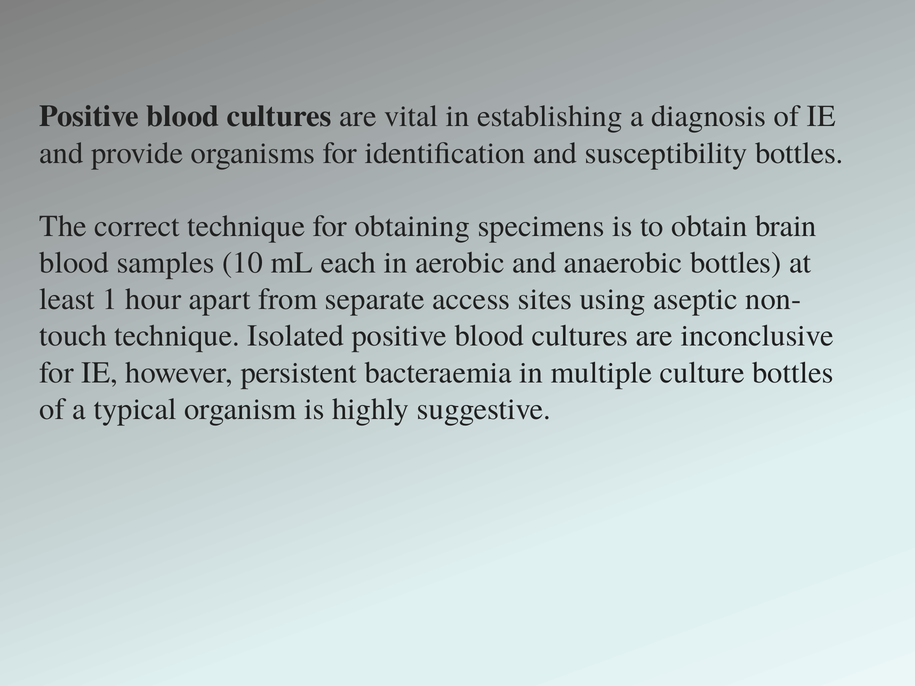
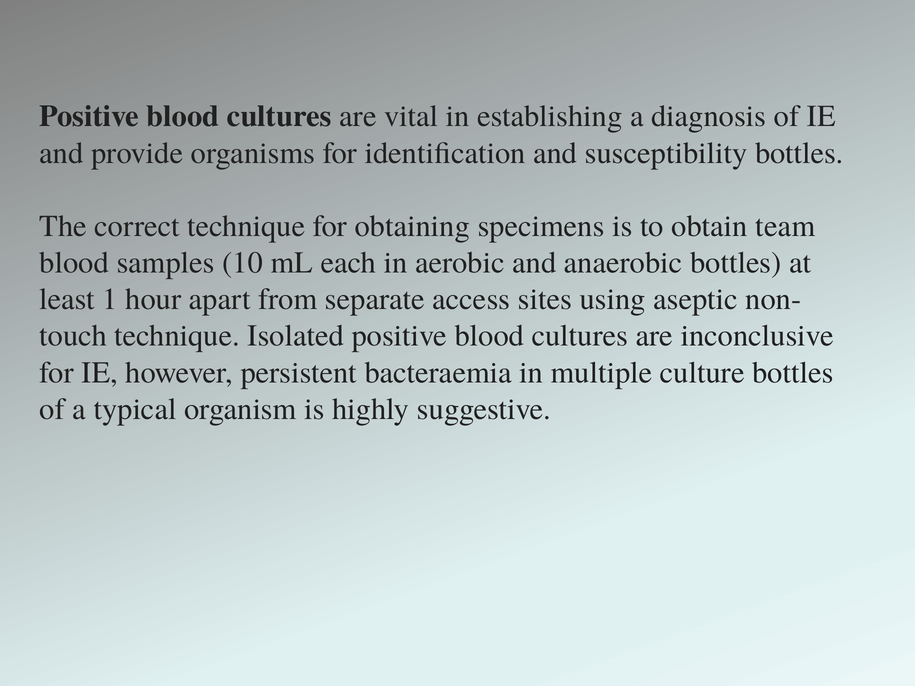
brain: brain -> team (785, 226)
